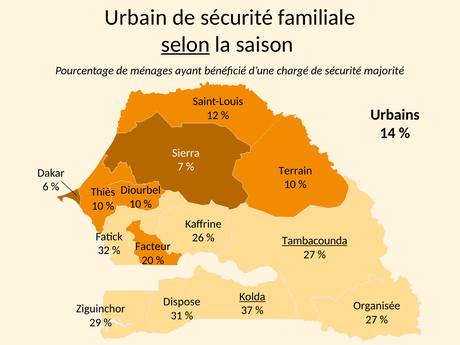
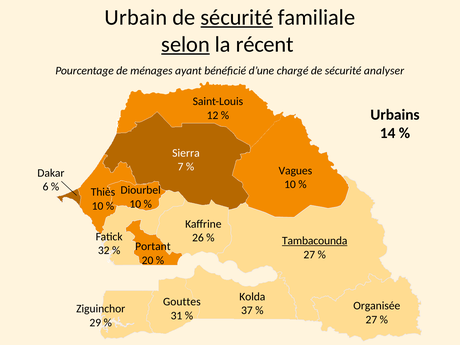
sécurité underline: none -> present (237, 18)
saison: saison -> récent (265, 44)
majorité: majorité -> analyser (384, 71)
Terrain: Terrain -> Vagues (295, 171)
Facteur: Facteur -> Portant (153, 246)
Kolda underline: present -> none (252, 297)
Dispose: Dispose -> Gouttes (182, 302)
